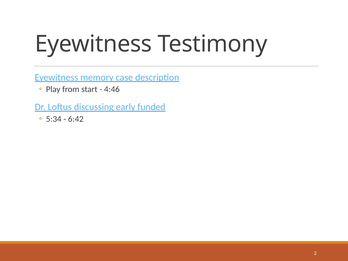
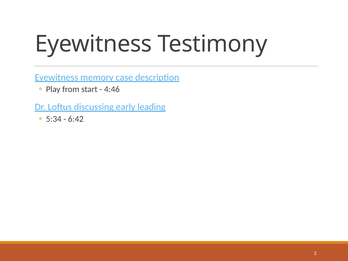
funded: funded -> leading (151, 107)
